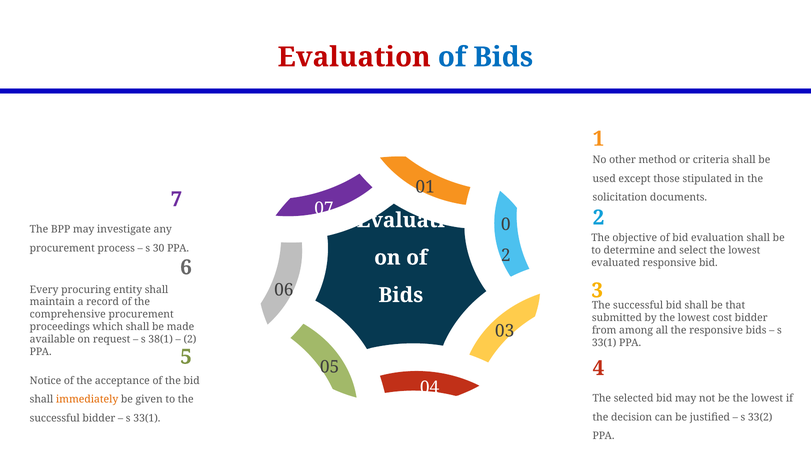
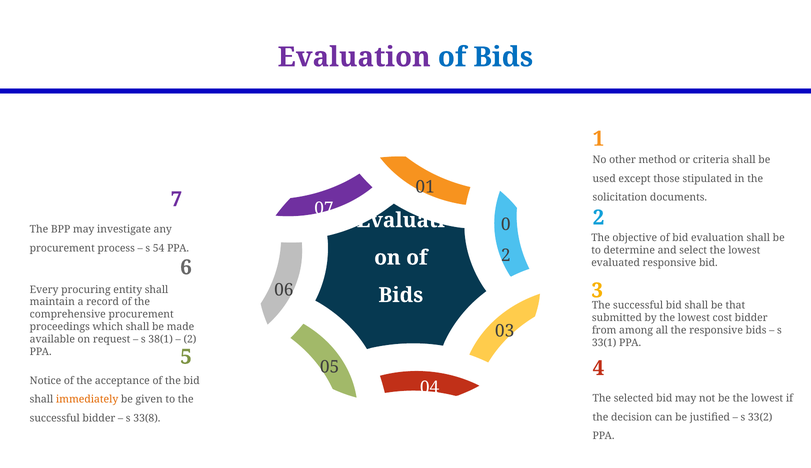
Evaluation colour: red -> purple (354, 57)
30: 30 -> 54 (159, 248)
33(1: 33(1 -> 33(8 (147, 418)
